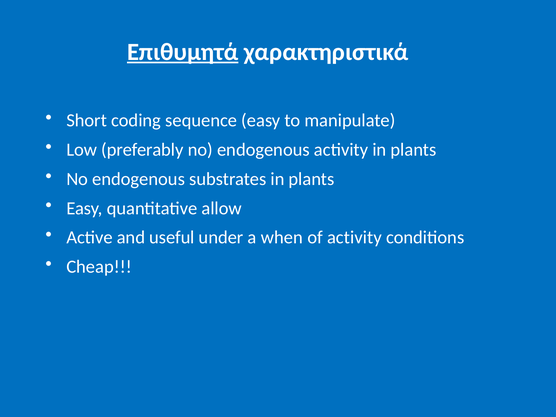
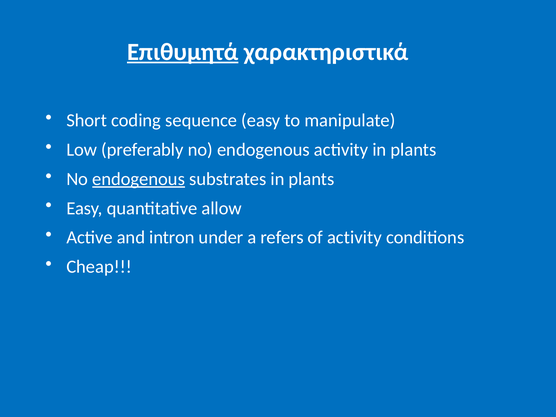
endogenous underline: none -> present (139, 179)
useful: useful -> intron (172, 238)
when: when -> refers (282, 238)
